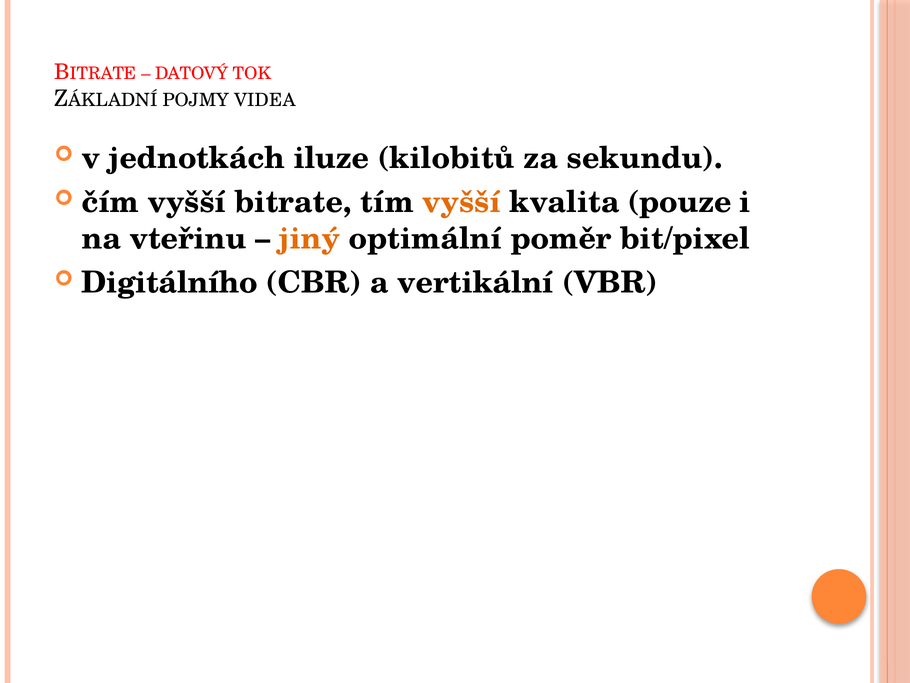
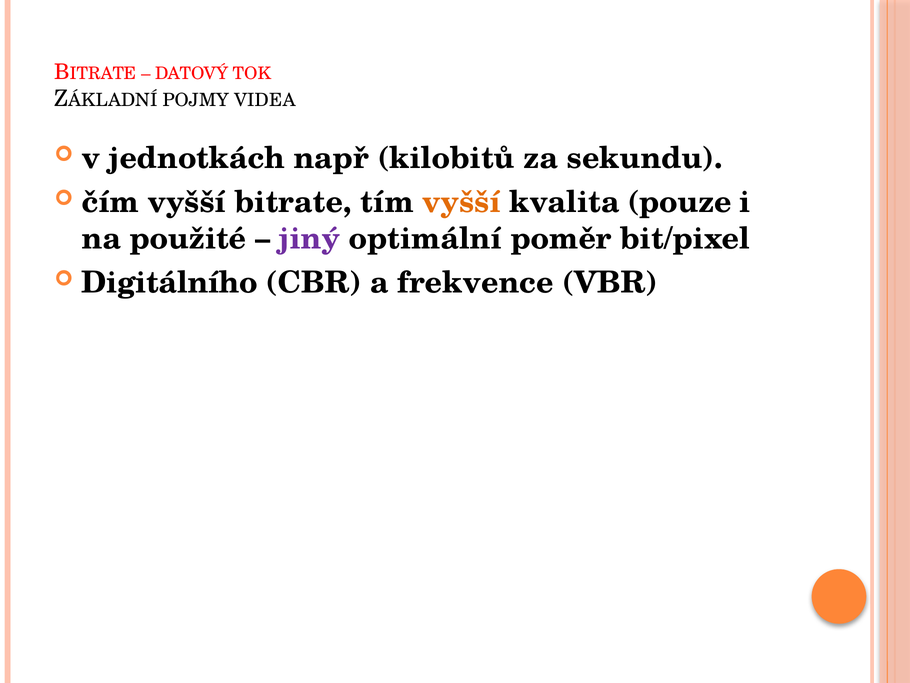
iluze: iluze -> např (331, 158)
vteřinu: vteřinu -> použité (188, 239)
jiný colour: orange -> purple (310, 239)
vertikální: vertikální -> frekvence (475, 283)
